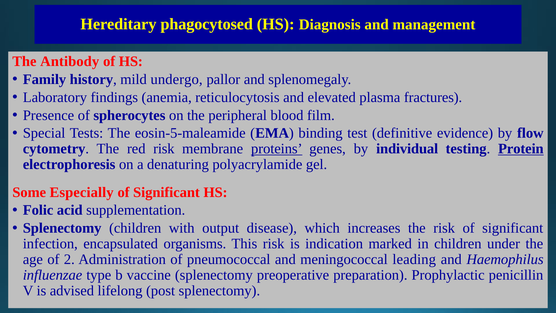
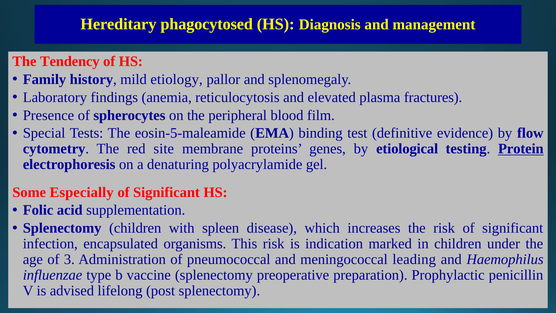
Antibody: Antibody -> Tendency (70, 61)
undergo: undergo -> etiology (177, 79)
red risk: risk -> site (164, 149)
proteins underline: present -> none (277, 149)
individual: individual -> etiological (407, 149)
output: output -> spleen (221, 228)
2: 2 -> 3 (69, 259)
